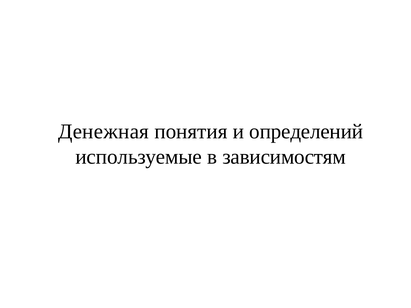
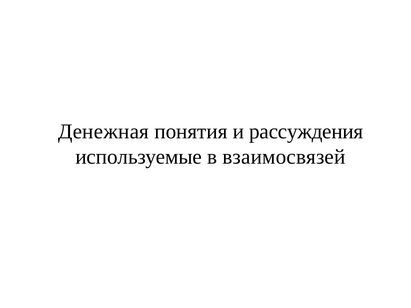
определений: определений -> рассуждения (306, 132)
зависимостям: зависимостям -> взаимосвязей (284, 157)
